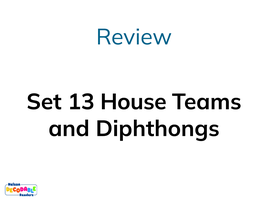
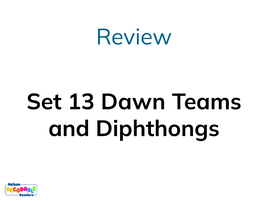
House: House -> Dawn (133, 102)
